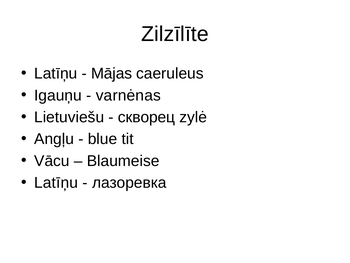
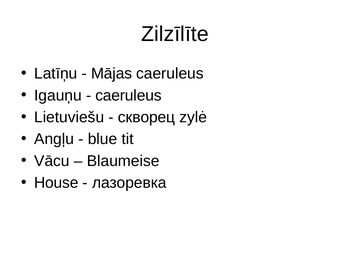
varnėnas: varnėnas -> caeruleus (128, 95)
Latīņu: Latīņu -> House (56, 182)
